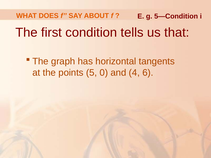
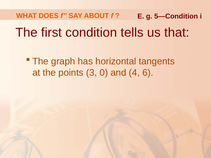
5: 5 -> 3 (92, 73)
